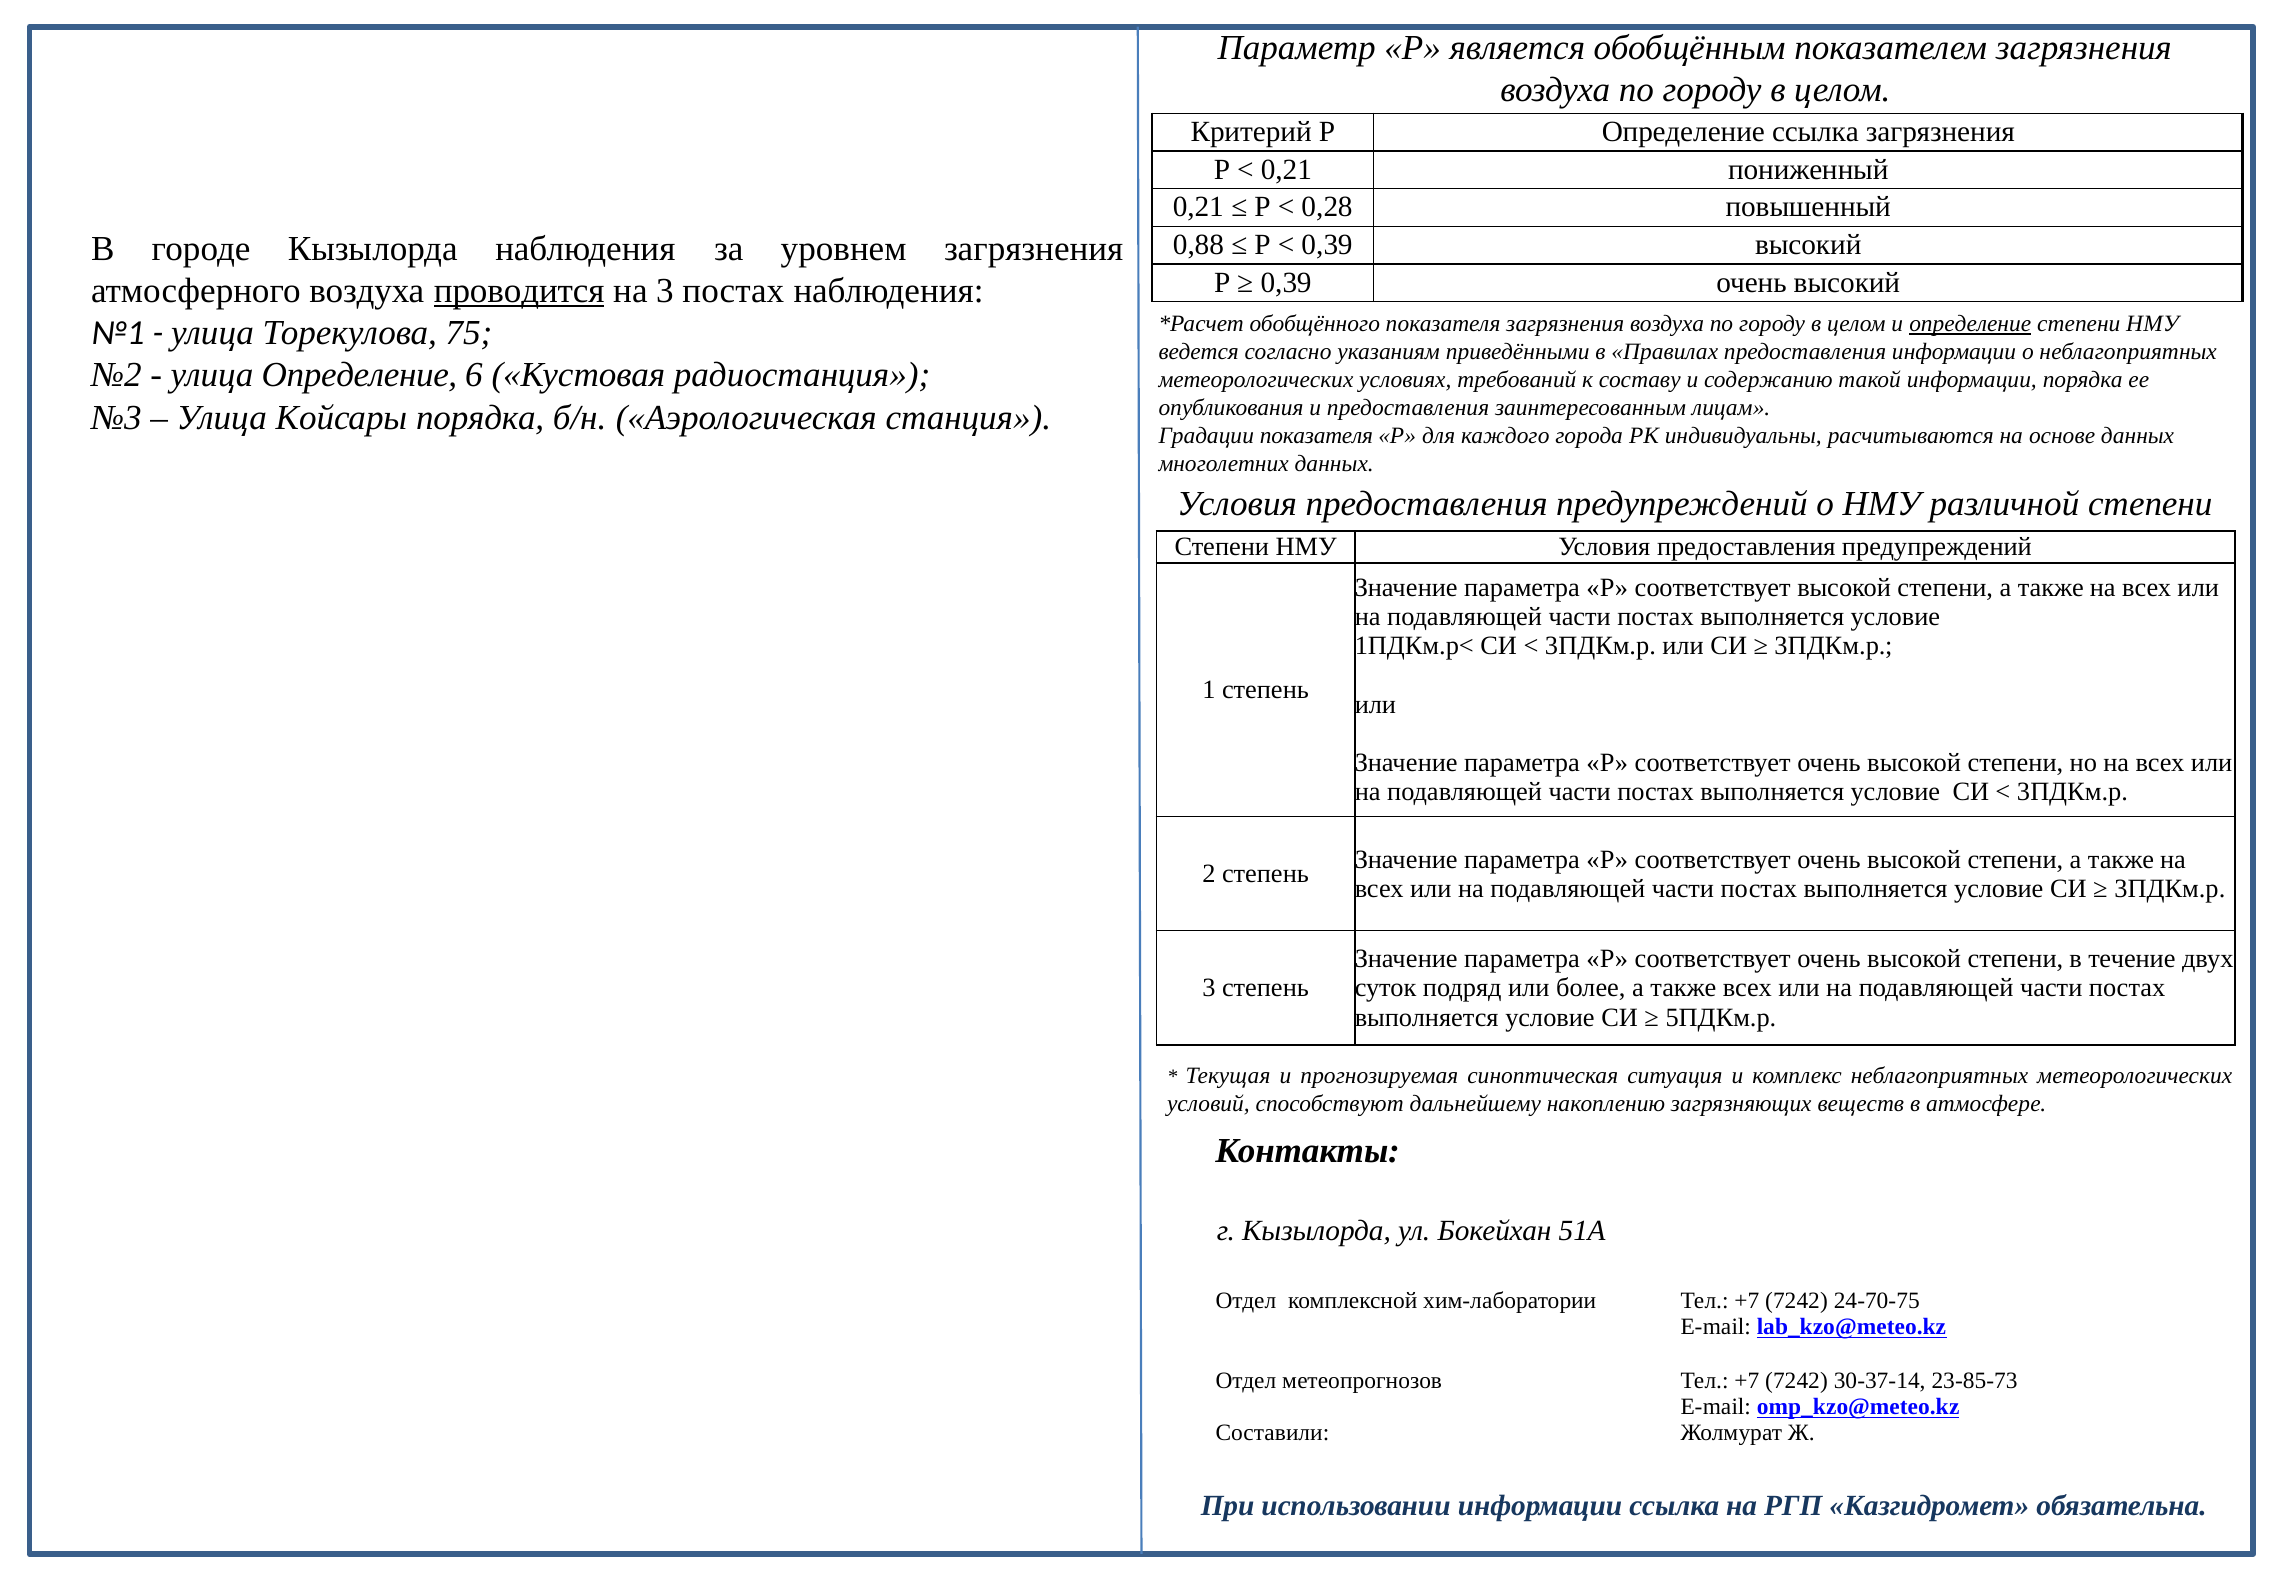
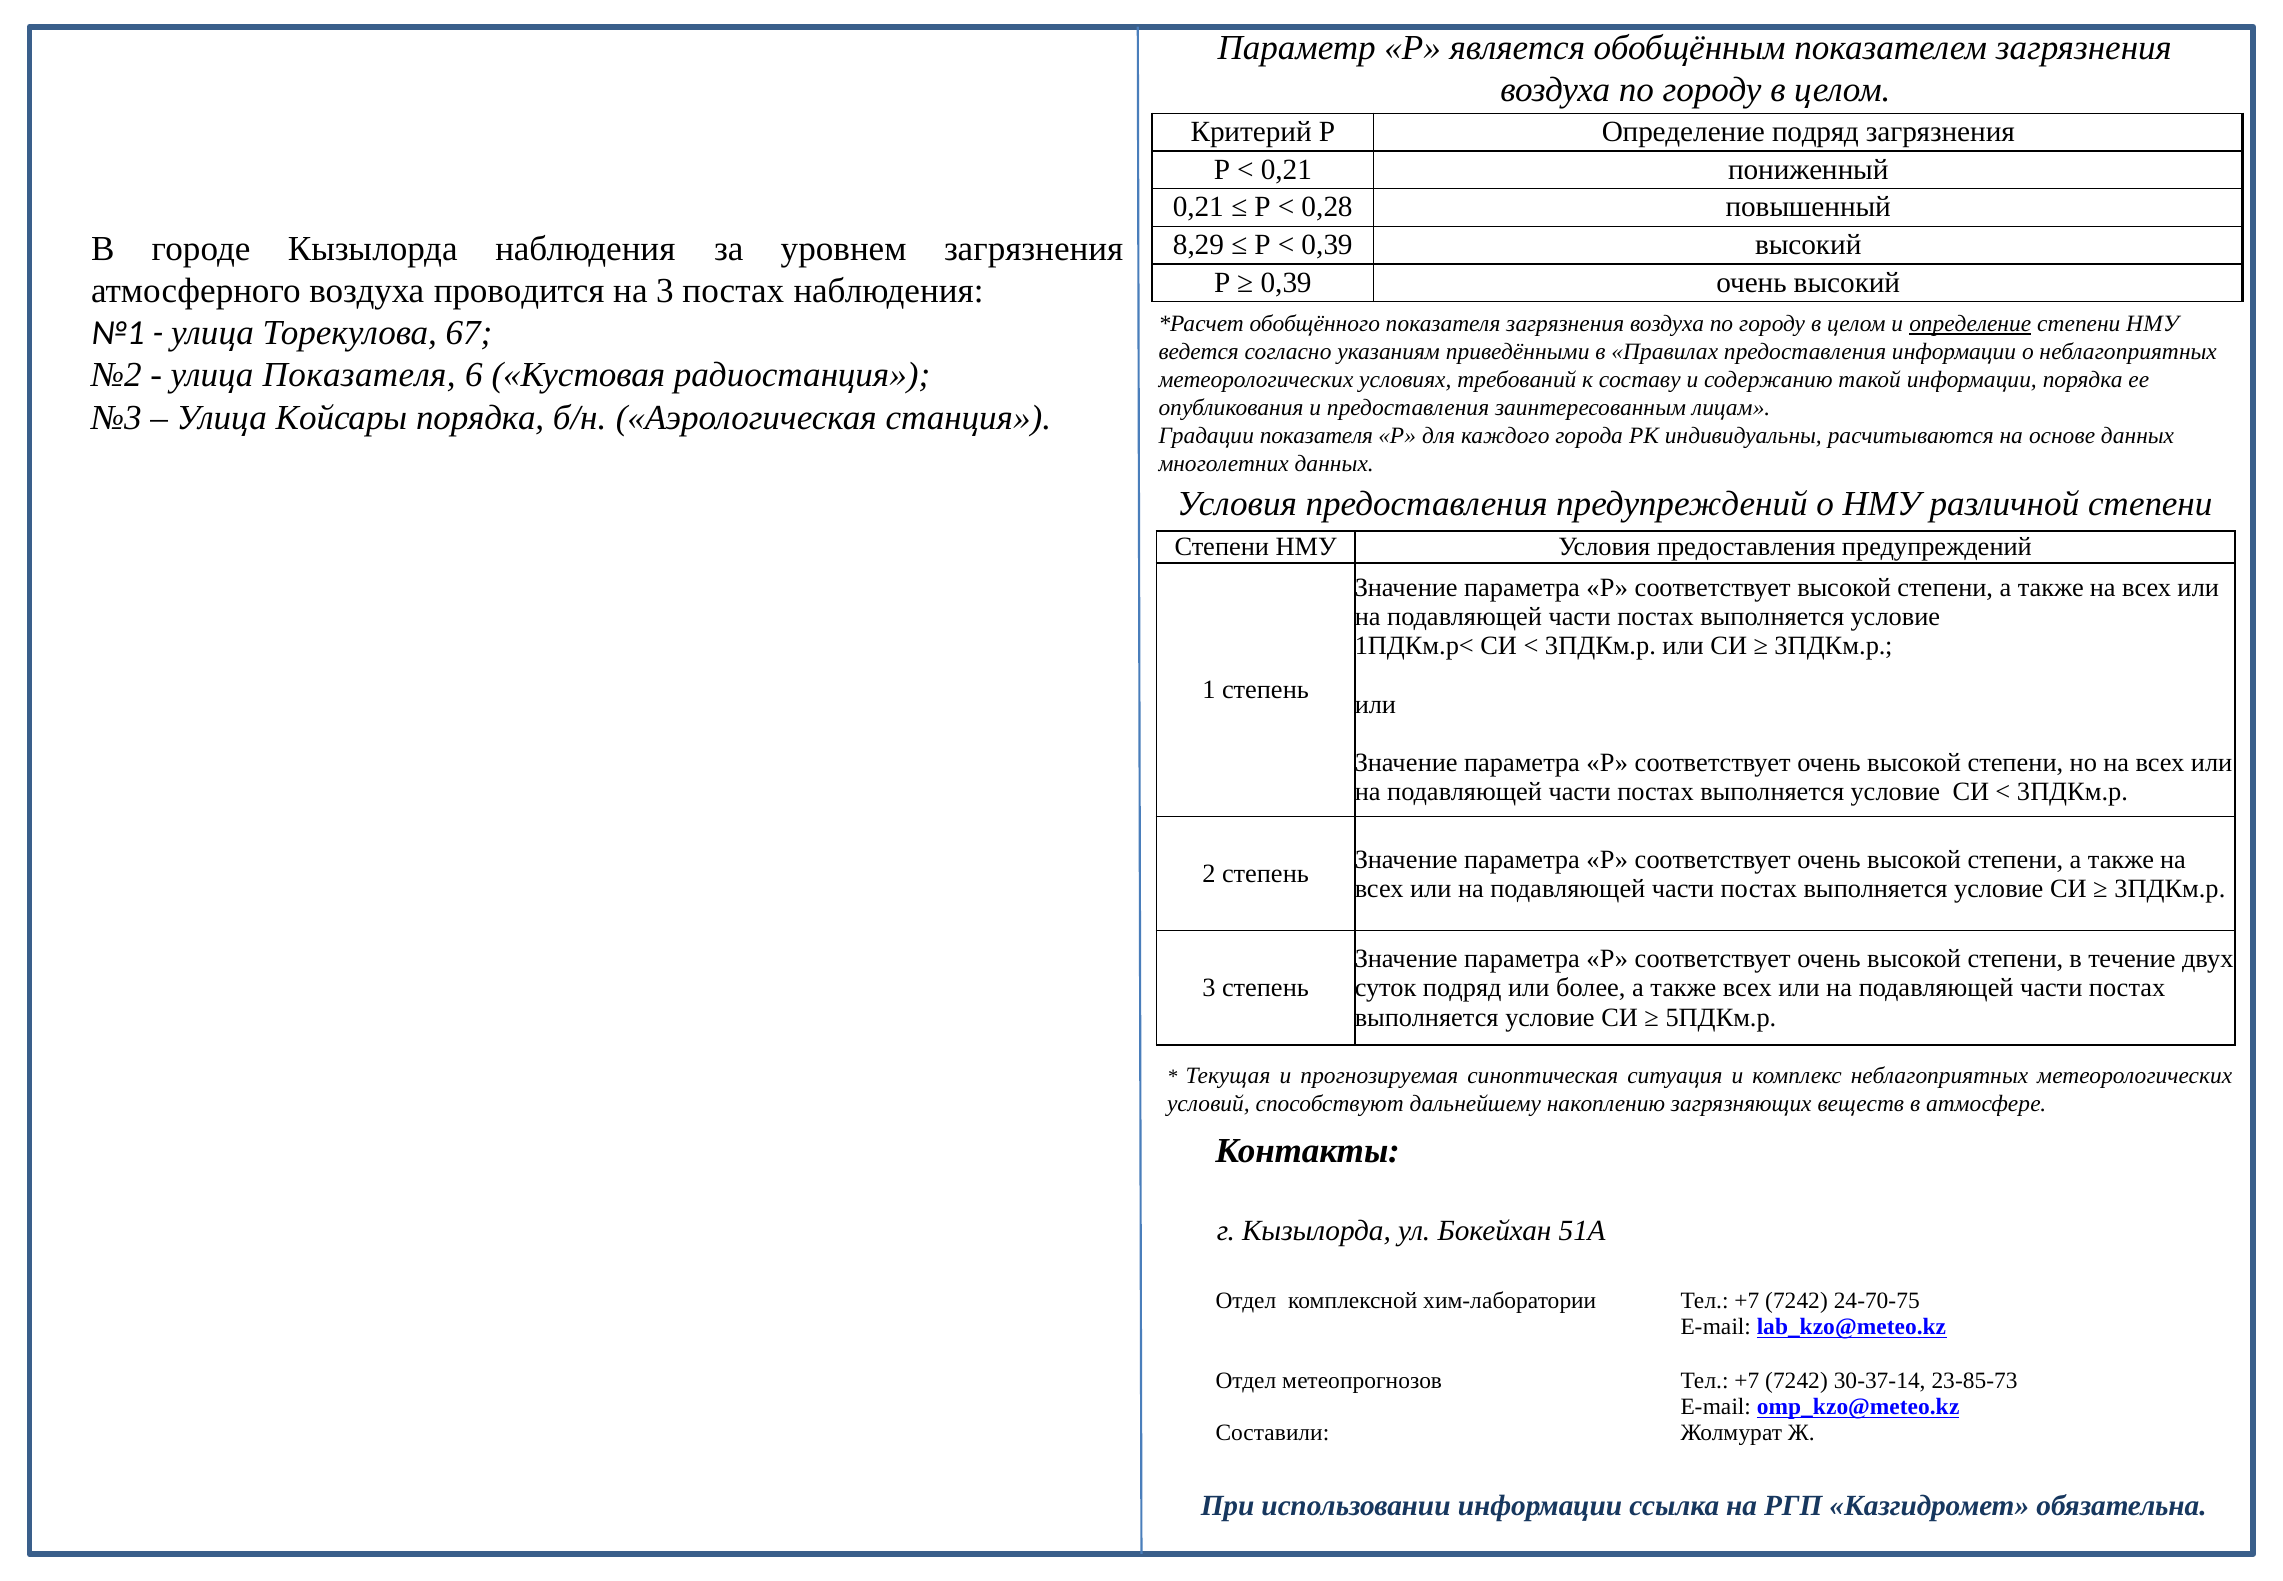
Определение ссылка: ссылка -> подряд (1815, 132)
0,88: 0,88 -> 8,29 (1198, 245)
проводится underline: present -> none (519, 291)
75: 75 -> 67 (469, 333)
улица Определение: Определение -> Показателя (359, 375)
